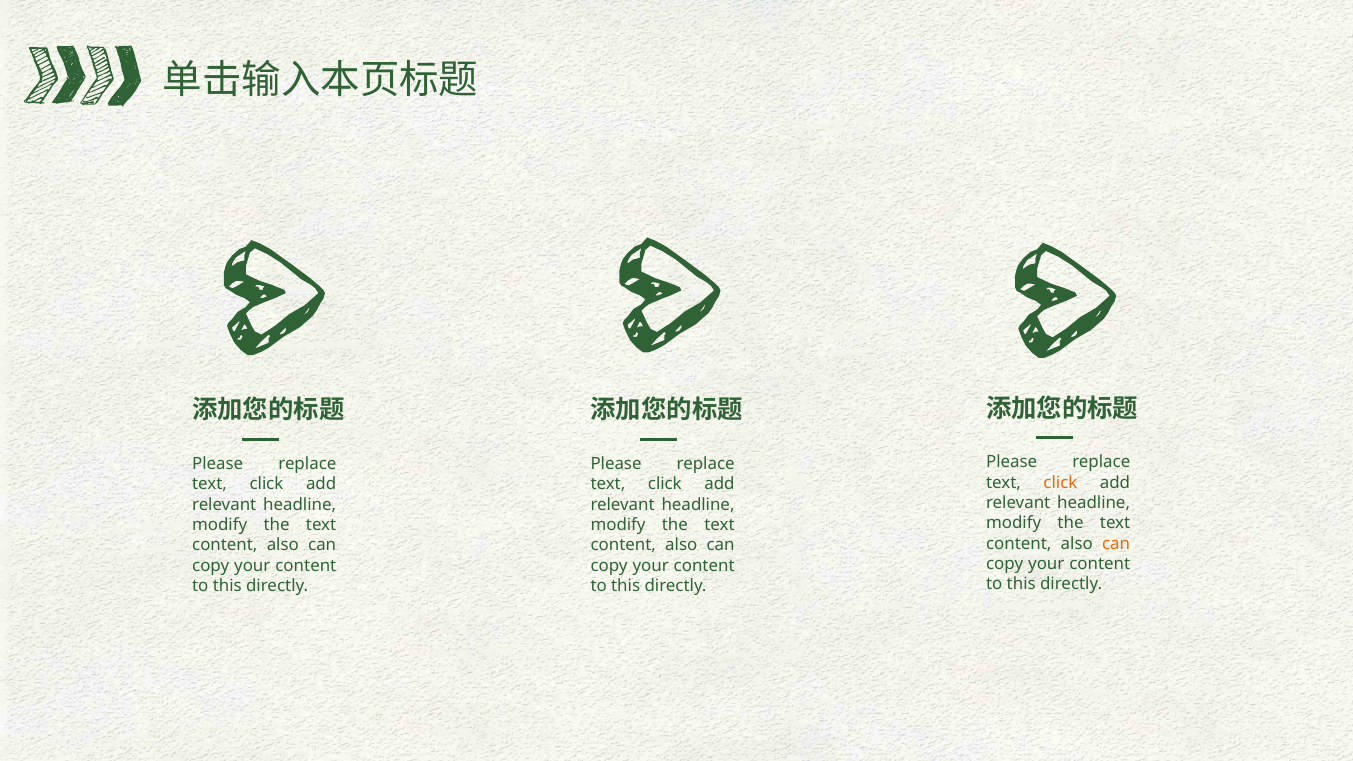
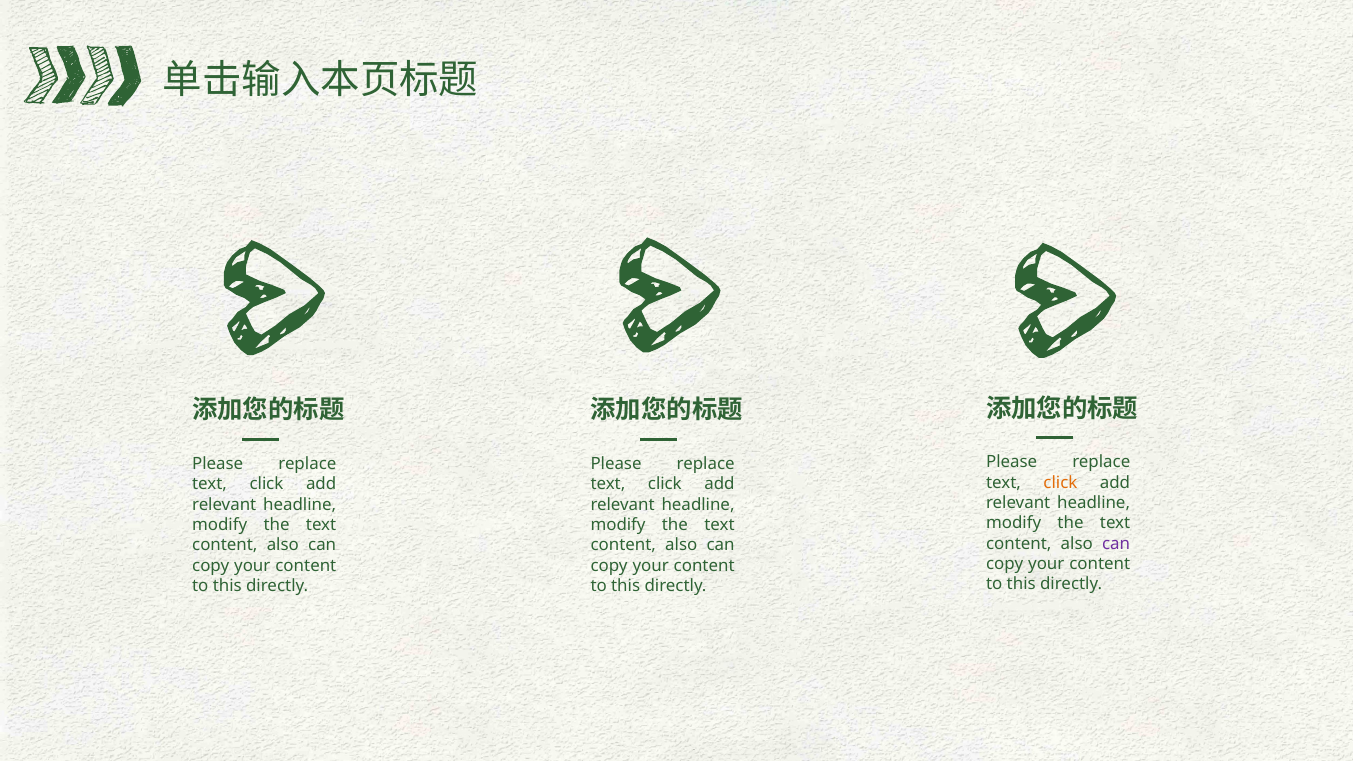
can colour: orange -> purple (1116, 544)
